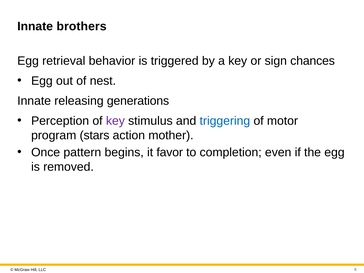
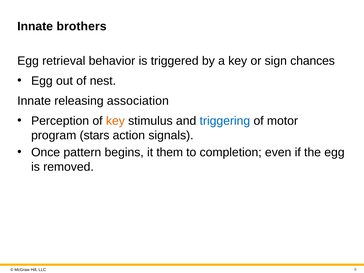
generations: generations -> association (138, 101)
key colour: purple -> orange (115, 121)
mother: mother -> signals (171, 135)
favor: favor -> them (170, 152)
